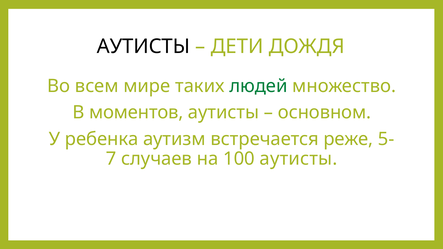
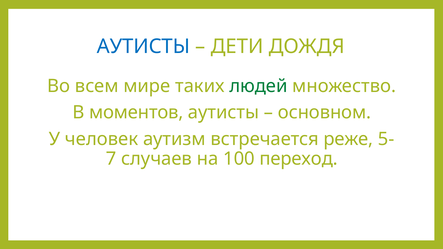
АУТИСТЫ colour: black -> blue (144, 47)
ребенка: ребенка -> человек (102, 139)
100 аутисты: аутисты -> переход (299, 159)
